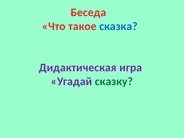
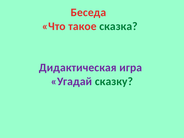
сказка colour: blue -> green (118, 26)
